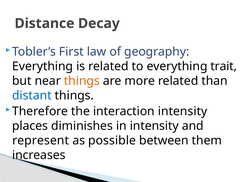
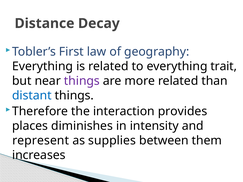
things colour: orange -> purple (82, 81)
interaction intensity: intensity -> provides (183, 112)
possible: possible -> supplies (112, 141)
